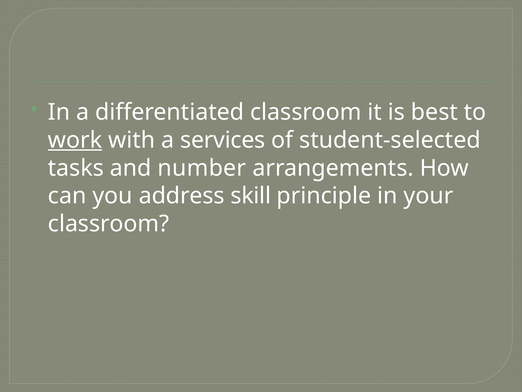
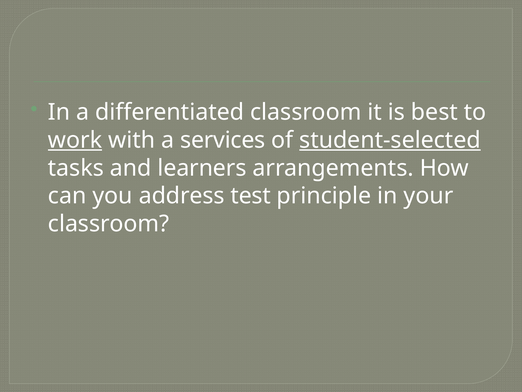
student-selected underline: none -> present (390, 140)
number: number -> learners (202, 168)
skill: skill -> test (251, 196)
